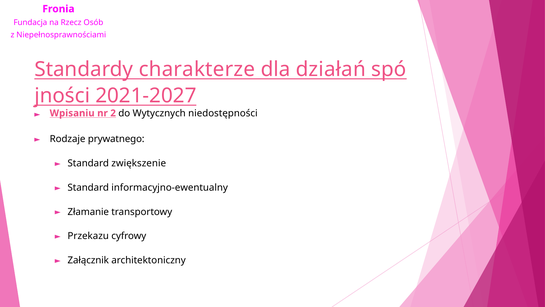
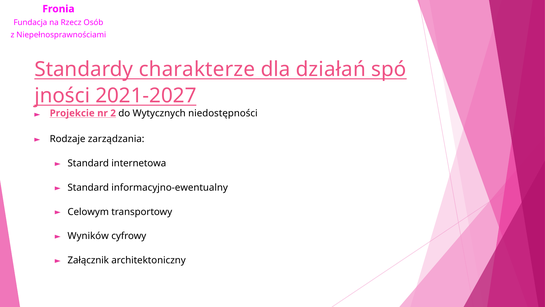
Wpisaniu: Wpisaniu -> Projekcie (72, 113)
prywatnego: prywatnego -> zarządzania (116, 139)
zwiększenie: zwiększenie -> internetowa (139, 163)
Złamanie: Złamanie -> Celowym (88, 212)
Przekazu: Przekazu -> Wyników (88, 236)
